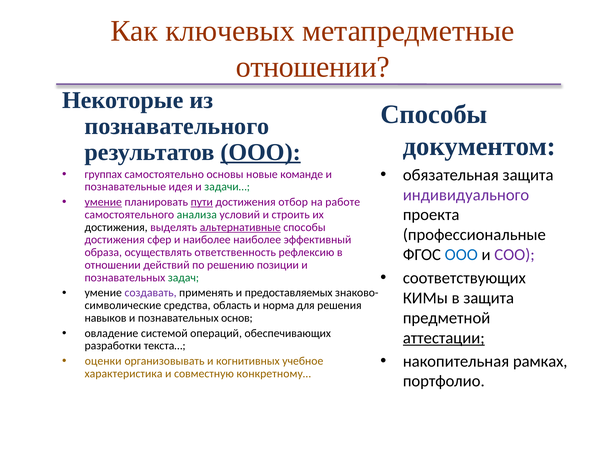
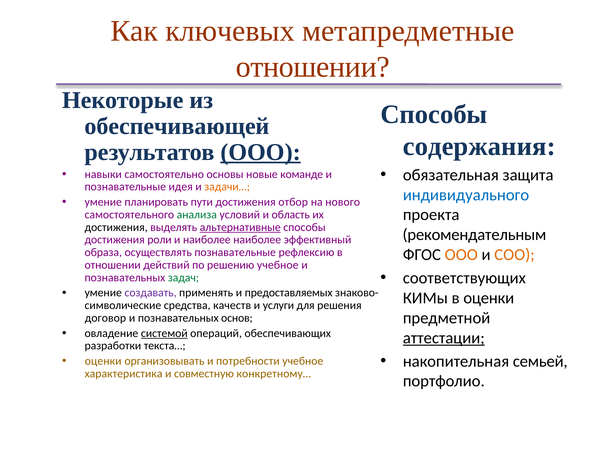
познавательного: познавательного -> обеспечивающей (177, 126)
документом: документом -> содержания (479, 146)
группах: группах -> навыки (103, 174)
задачи… colour: green -> orange (227, 187)
индивидуального colour: purple -> blue (466, 195)
умение underline: present -> none (103, 202)
пути underline: present -> none (202, 202)
работе: работе -> нового (343, 202)
строить: строить -> область (291, 215)
профессиональные: профессиональные -> рекомендательным (474, 235)
сфер: сфер -> роли (159, 240)
осуществлять ответственность: ответственность -> познавательные (235, 253)
ООО colour: blue -> orange (461, 255)
СОО colour: purple -> orange (515, 255)
решению позиции: позиции -> учебное (278, 265)
в защита: защита -> оценки (489, 298)
область: область -> качеств (232, 306)
норма: норма -> услуги (278, 306)
навыков: навыков -> договор (105, 318)
системой underline: none -> present (164, 333)
рамках: рамках -> семьей (540, 361)
когнитивных: когнитивных -> потребности (248, 361)
